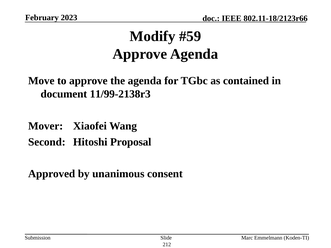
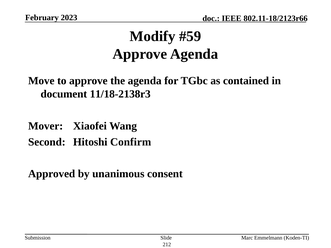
11/99-2138r3: 11/99-2138r3 -> 11/18-2138r3 (120, 94)
Proposal: Proposal -> Confirm (131, 142)
